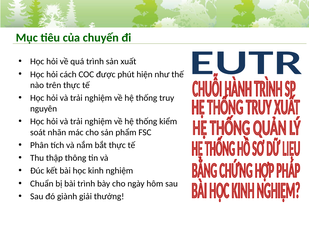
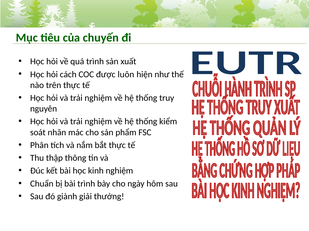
phút: phút -> luôn (126, 75)
